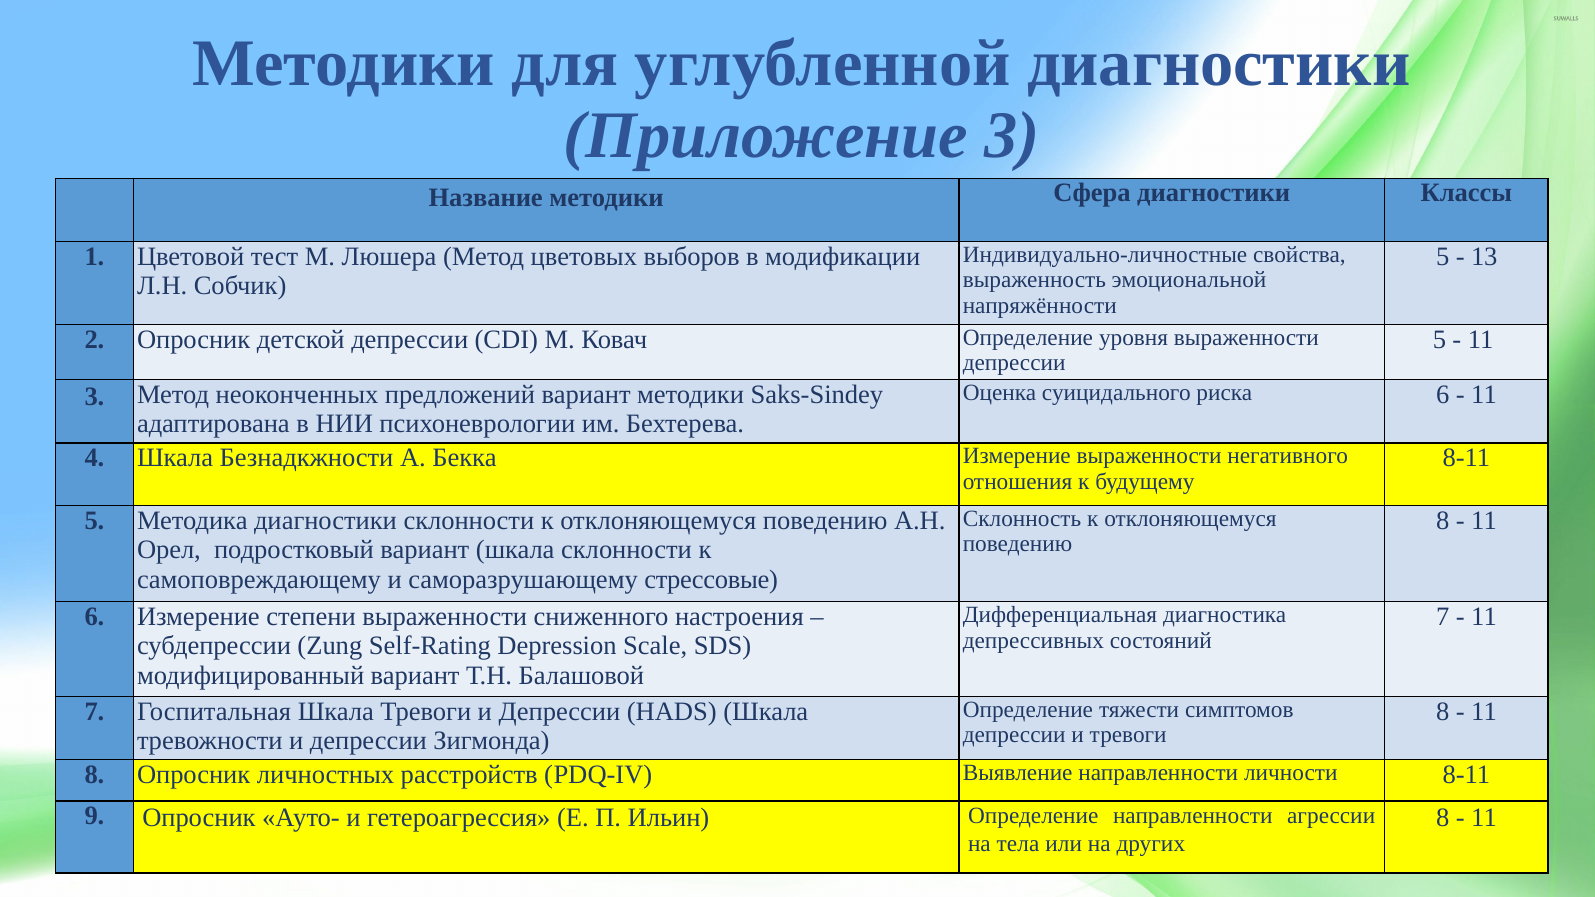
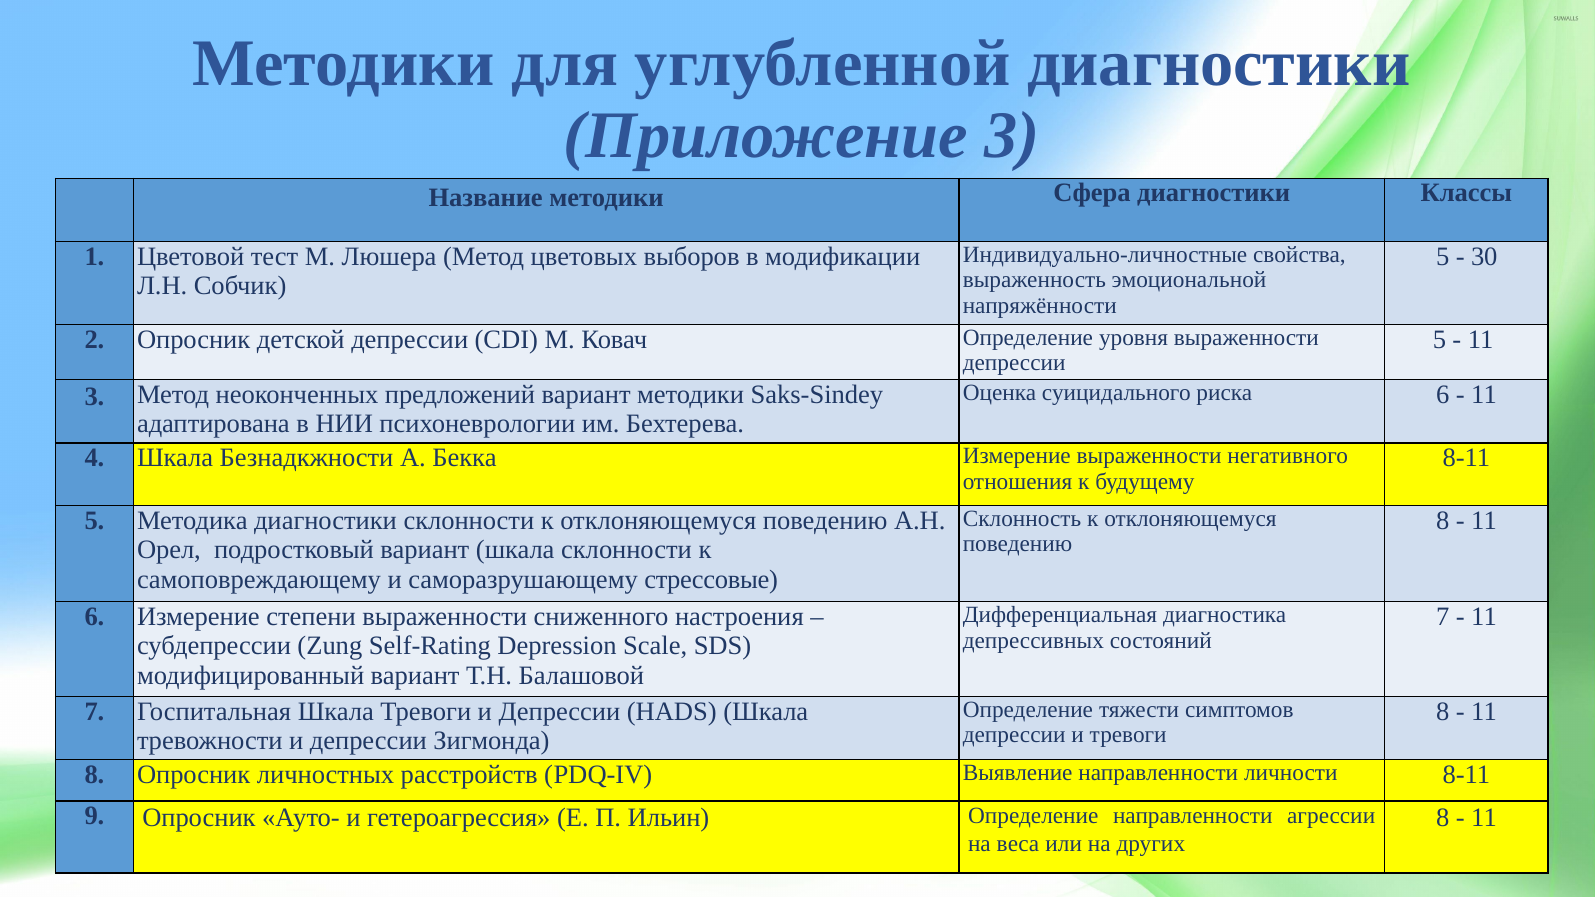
13: 13 -> 30 (1484, 256)
тела: тела -> веса (1018, 844)
